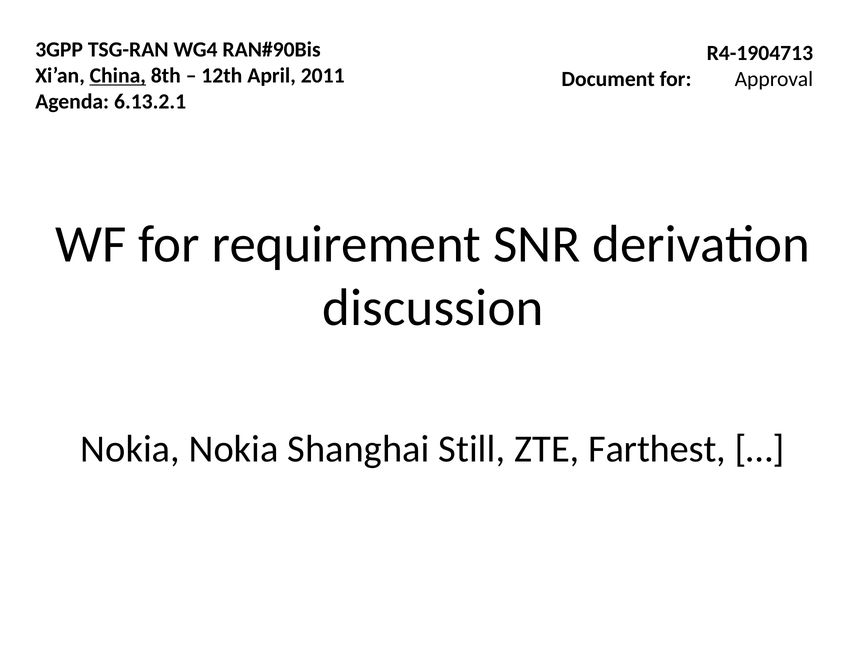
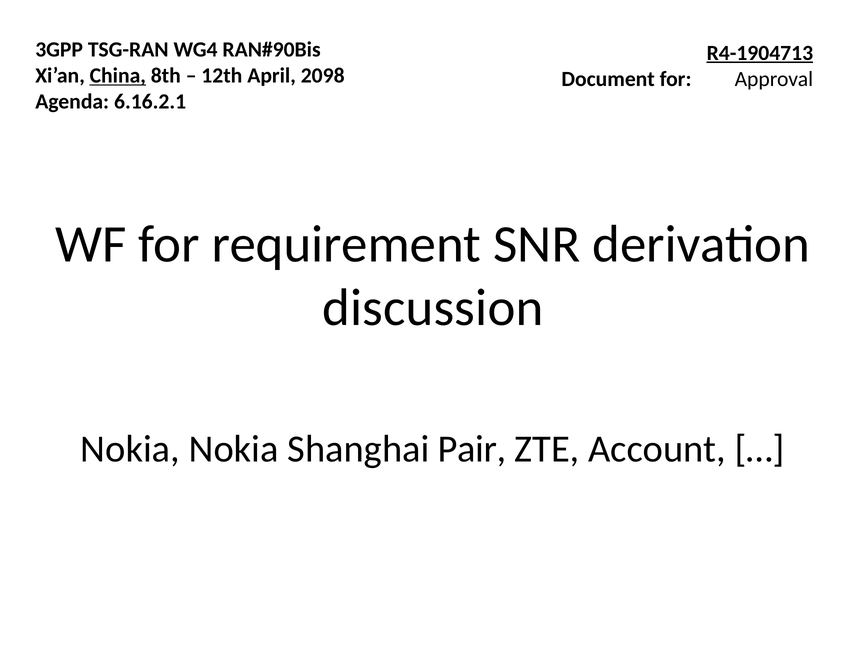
R4-1904713 underline: none -> present (760, 53)
2011: 2011 -> 2098 (323, 76)
6.13.2.1: 6.13.2.1 -> 6.16.2.1 (150, 102)
Still: Still -> Pair (472, 449)
Farthest: Farthest -> Account (657, 449)
